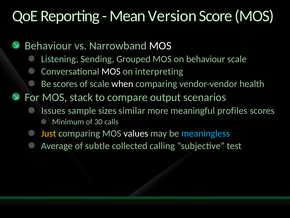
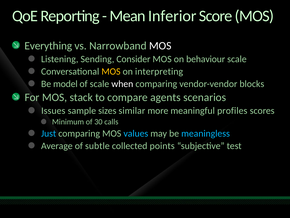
Version: Version -> Inferior (172, 16)
Behaviour: Behaviour -> Everything (48, 46)
Grouped: Grouped -> Consider (133, 59)
MOS colour: white -> yellow (111, 71)
Be scores: scores -> model (65, 84)
health: health -> blocks (252, 84)
output: output -> agents (165, 97)
Just colour: yellow -> light blue (49, 133)
values colour: white -> light blue (136, 133)
calling: calling -> points (162, 145)
